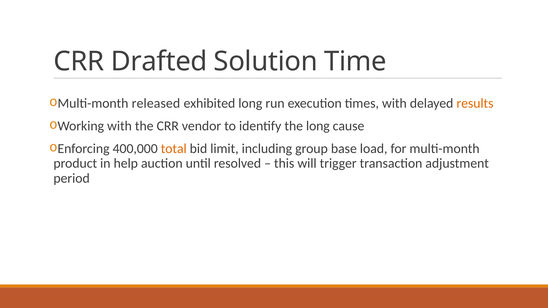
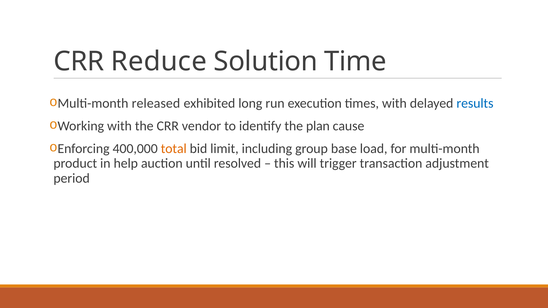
Drafted: Drafted -> Reduce (159, 61)
results colour: orange -> blue (475, 103)
the long: long -> plan (318, 126)
